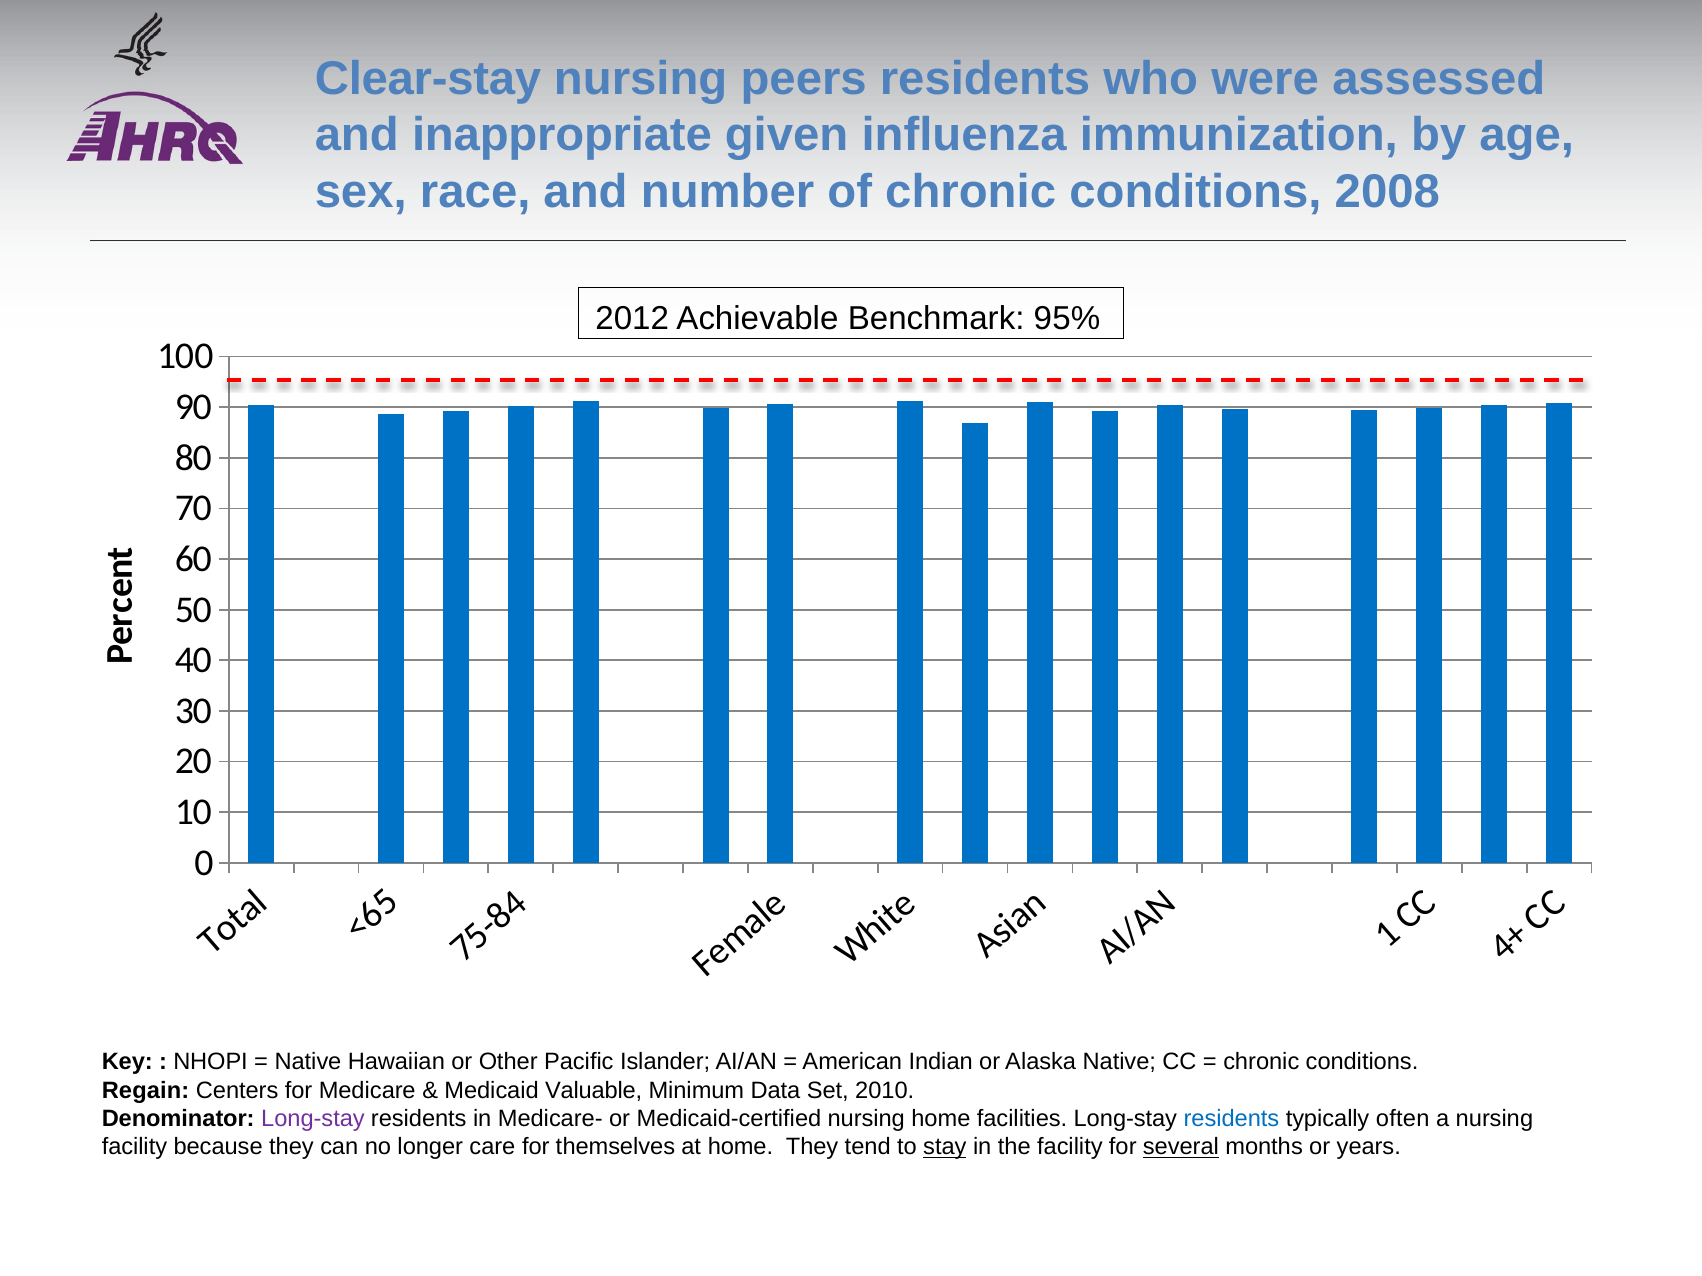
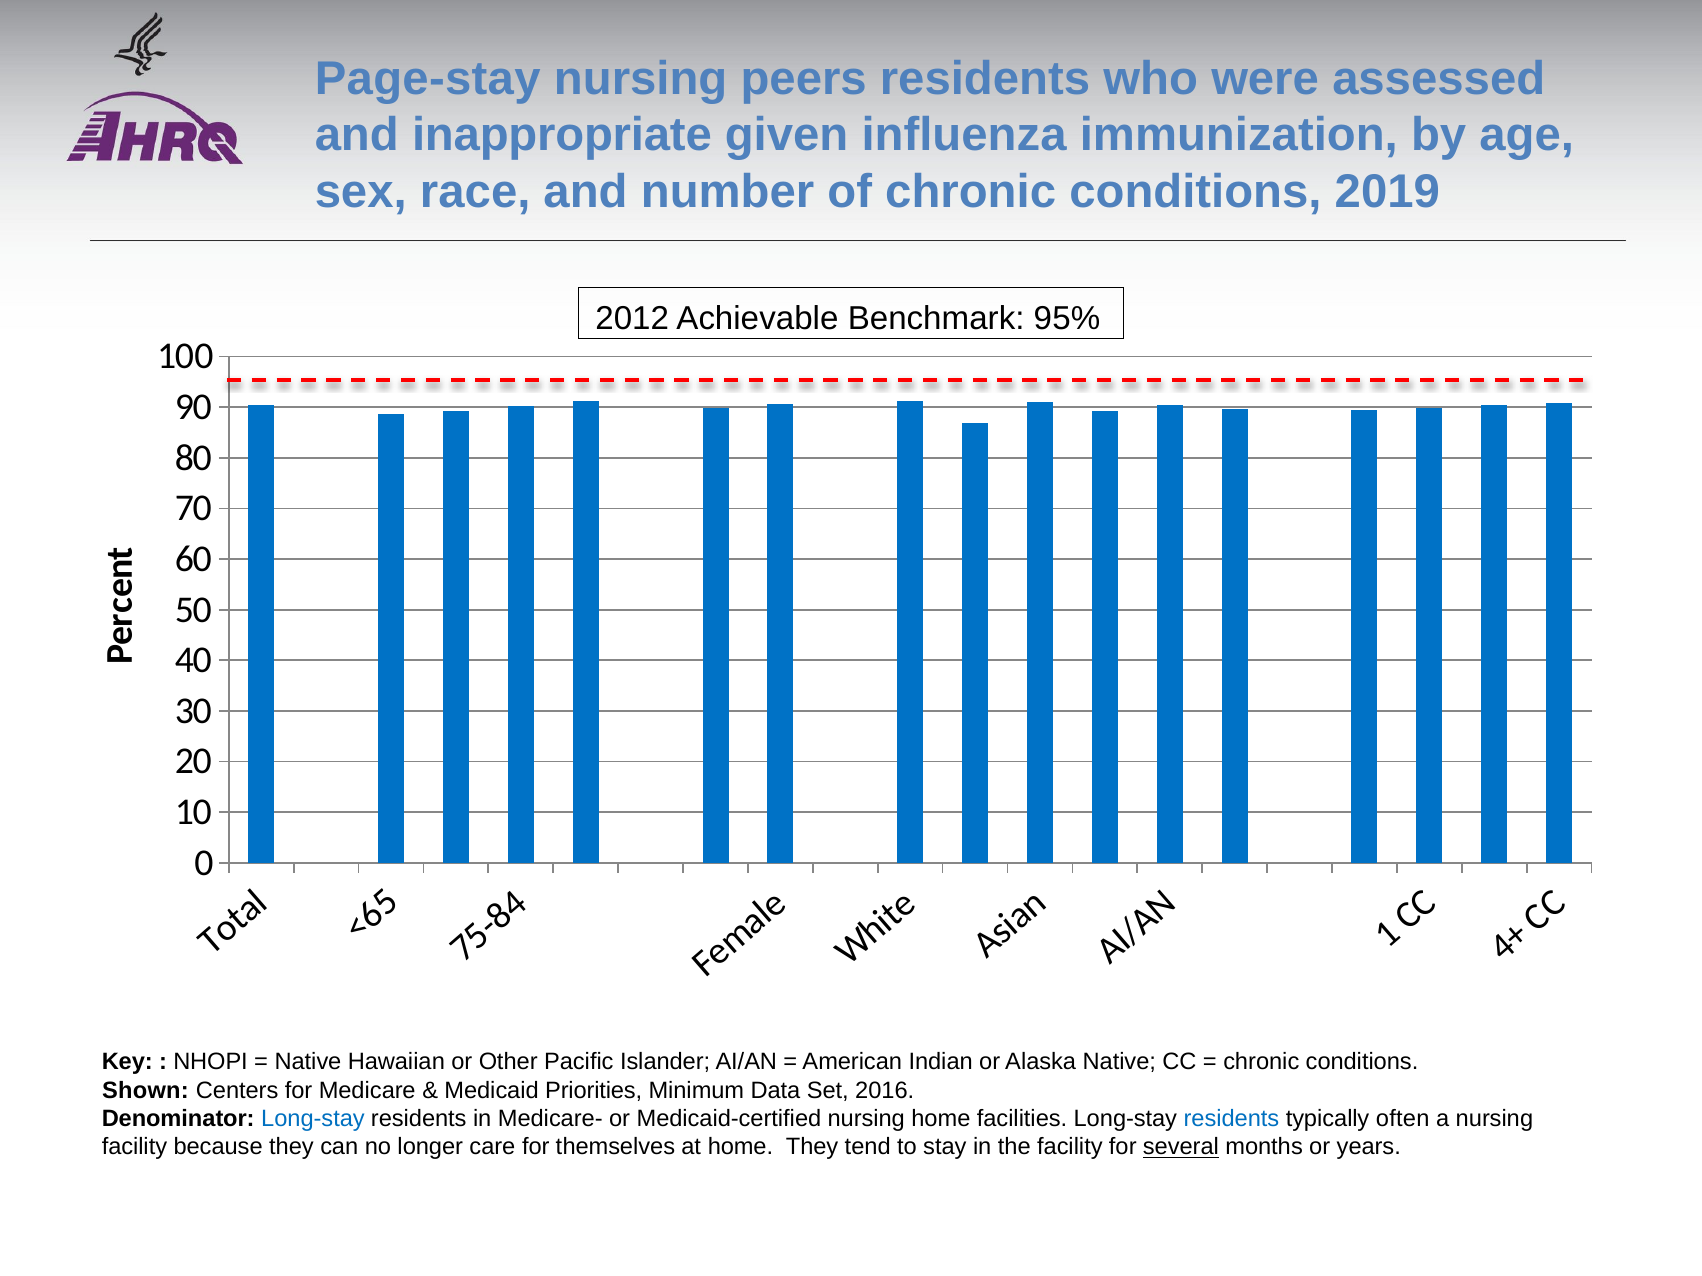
Clear-stay: Clear-stay -> Page-stay (428, 78)
2008: 2008 -> 2019 (1387, 192)
Regain: Regain -> Shown (145, 1091)
Valuable: Valuable -> Priorities (594, 1091)
2010: 2010 -> 2016 (885, 1091)
Long-stay colour: purple -> blue (313, 1119)
stay underline: present -> none (945, 1148)
